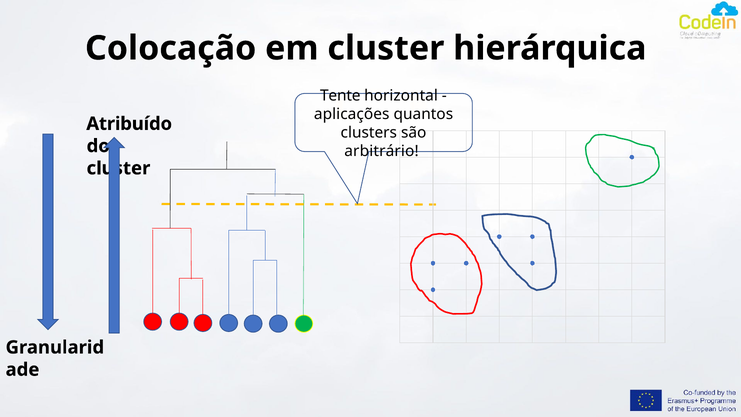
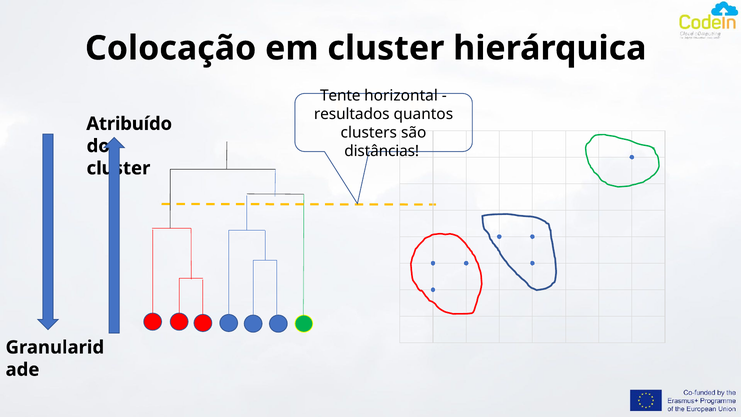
aplicações: aplicações -> resultados (352, 114)
arbitrário: arbitrário -> distâncias (382, 151)
